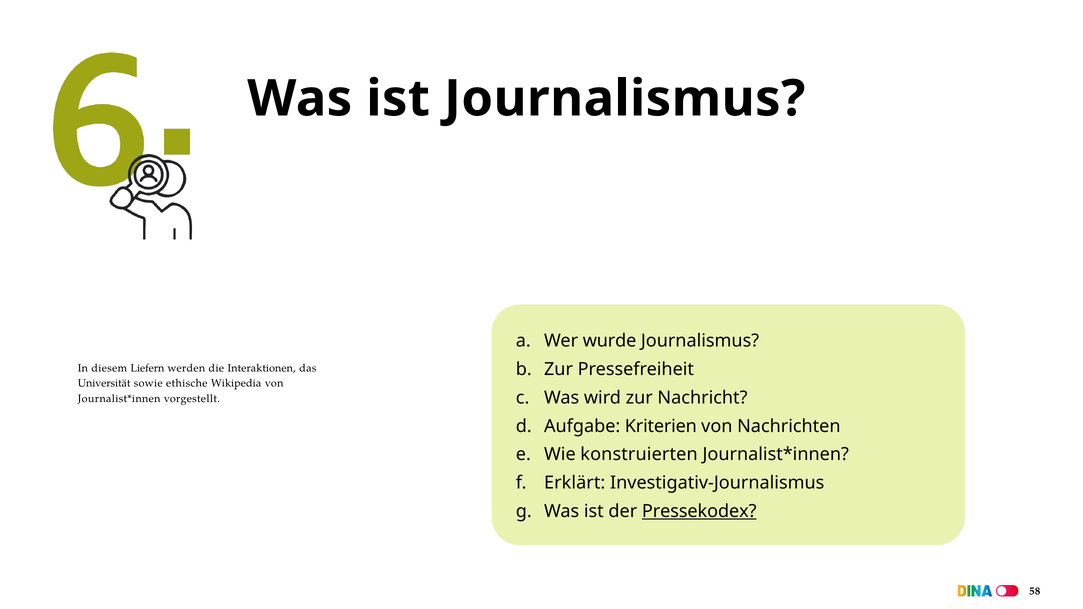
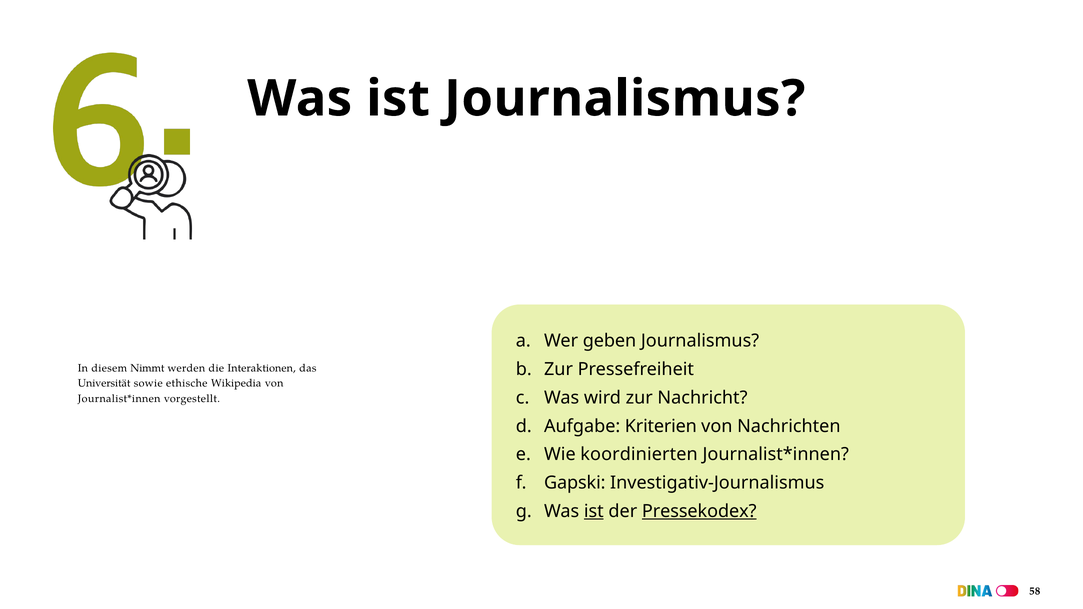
wurde: wurde -> geben (610, 341)
Liefern: Liefern -> Nimmt (147, 368)
konstruierten: konstruierten -> koordinierten (639, 455)
Erklärt: Erklärt -> Gapski (575, 483)
ist underline: none -> present (594, 512)
